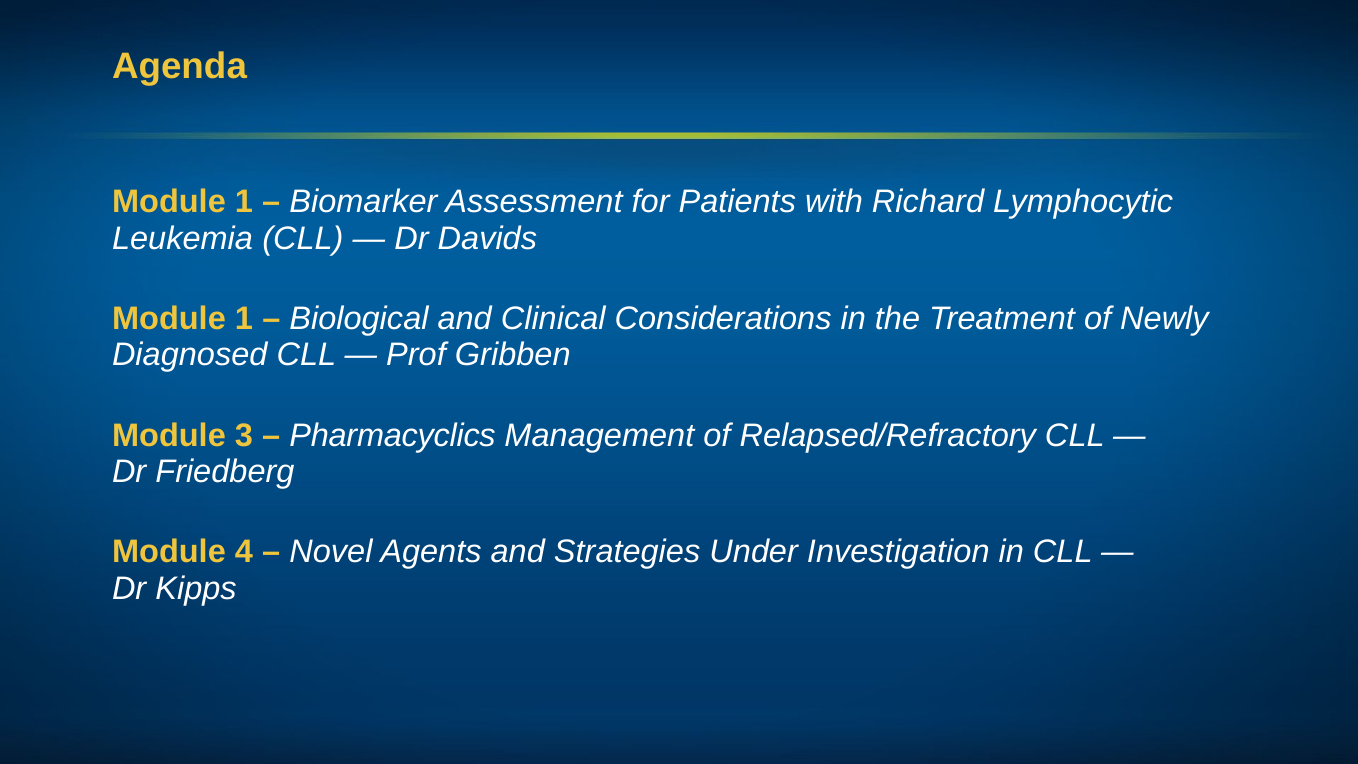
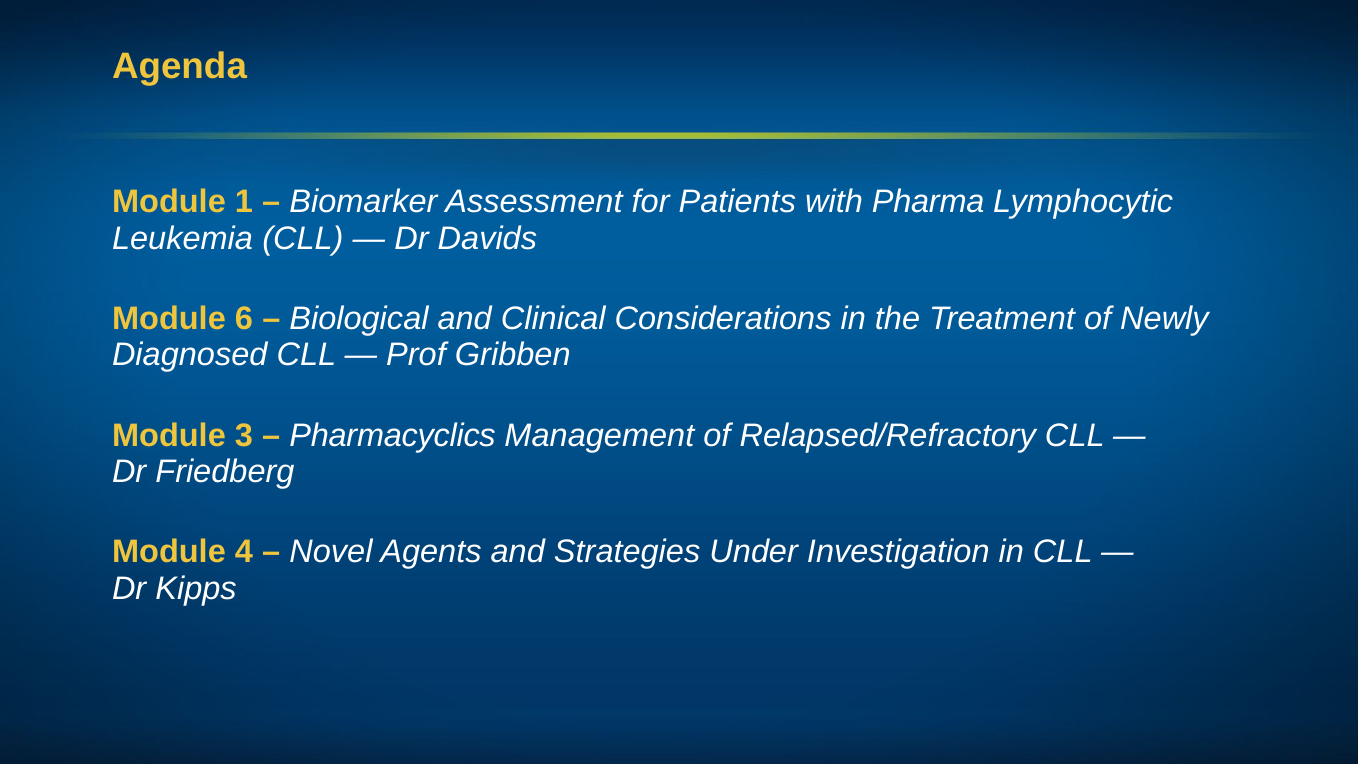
Richard: Richard -> Pharma (928, 202)
1: 1 -> 6 (244, 319)
